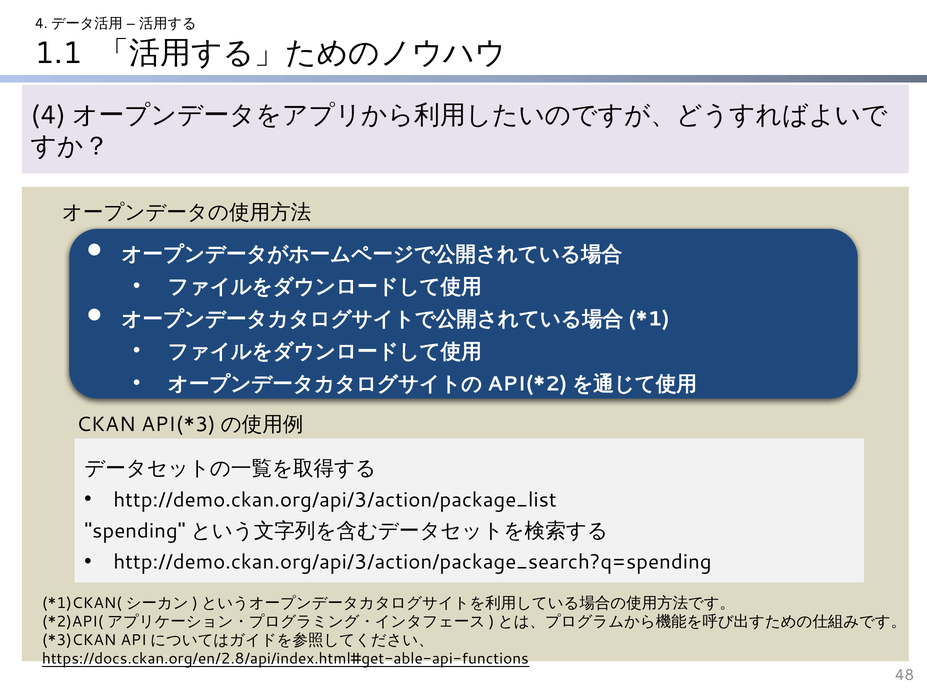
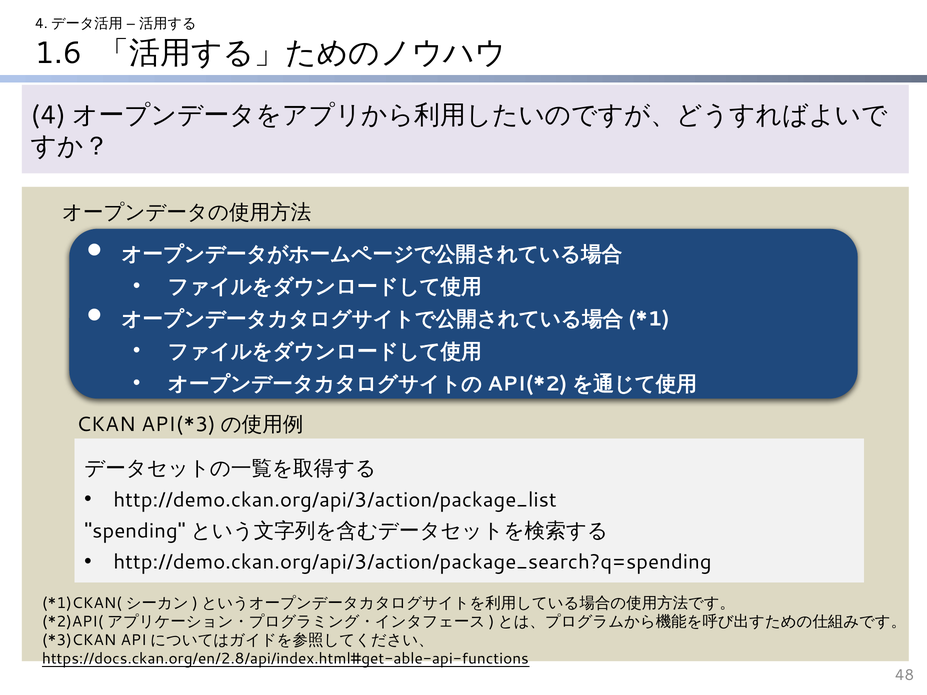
1.1: 1.1 -> 1.6 (59, 53)
